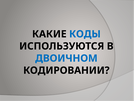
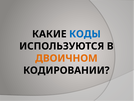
ДВОИЧНОМ colour: blue -> orange (66, 58)
